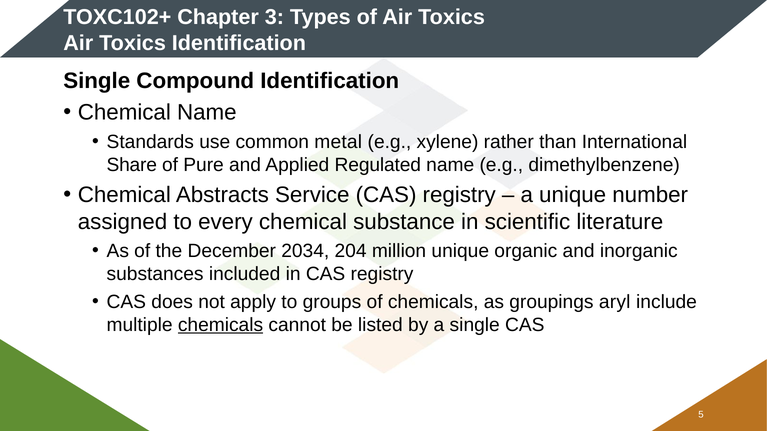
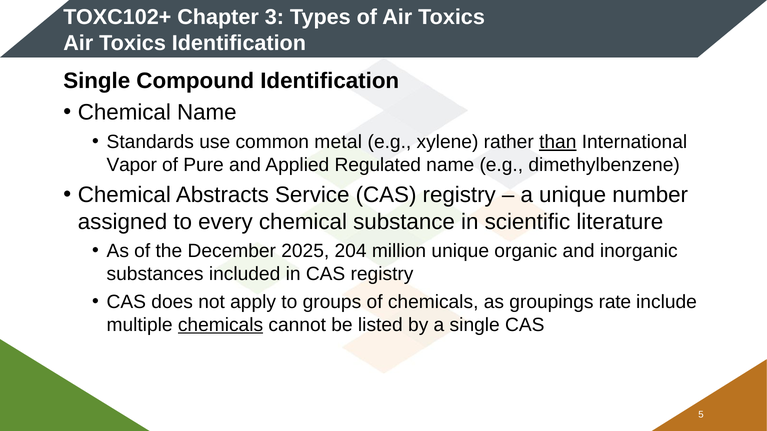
than underline: none -> present (558, 142)
Share: Share -> Vapor (132, 165)
2034: 2034 -> 2025 (305, 251)
aryl: aryl -> rate (615, 302)
